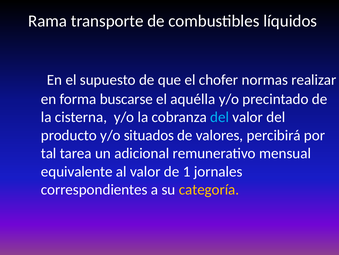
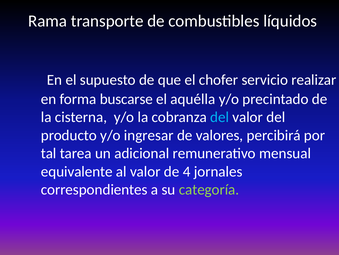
normas: normas -> servicio (265, 80)
situados: situados -> ingresar (149, 135)
1: 1 -> 4 (187, 171)
categoría colour: yellow -> light green (209, 189)
